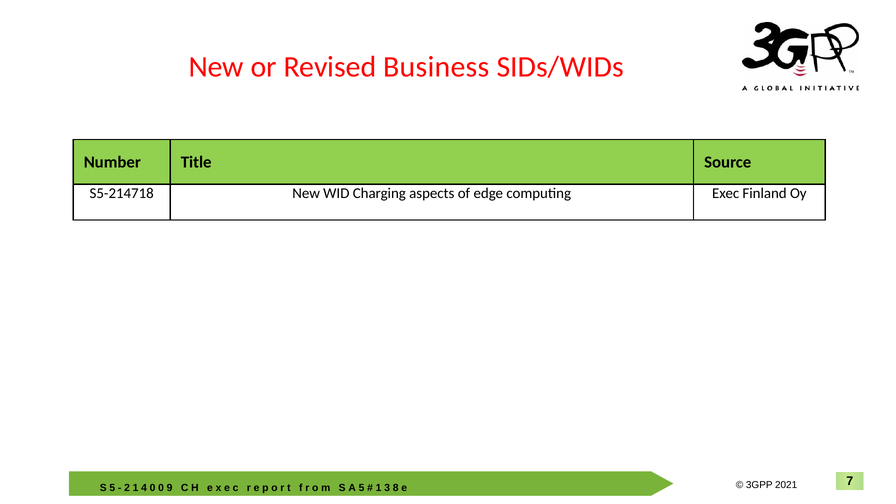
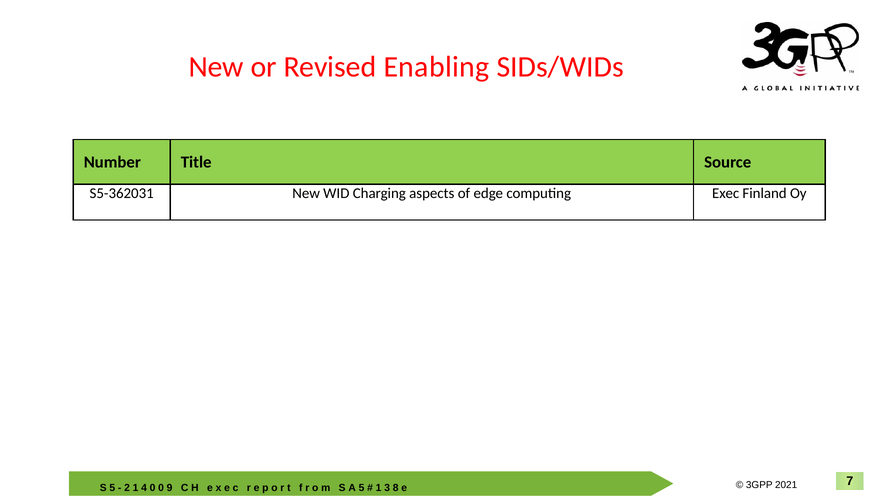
Business: Business -> Enabling (436, 67)
S5-214718: S5-214718 -> S5-362031 (122, 194)
